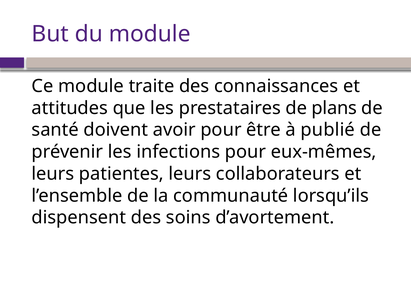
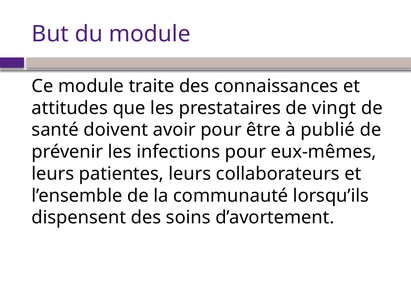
plans: plans -> vingt (334, 108)
